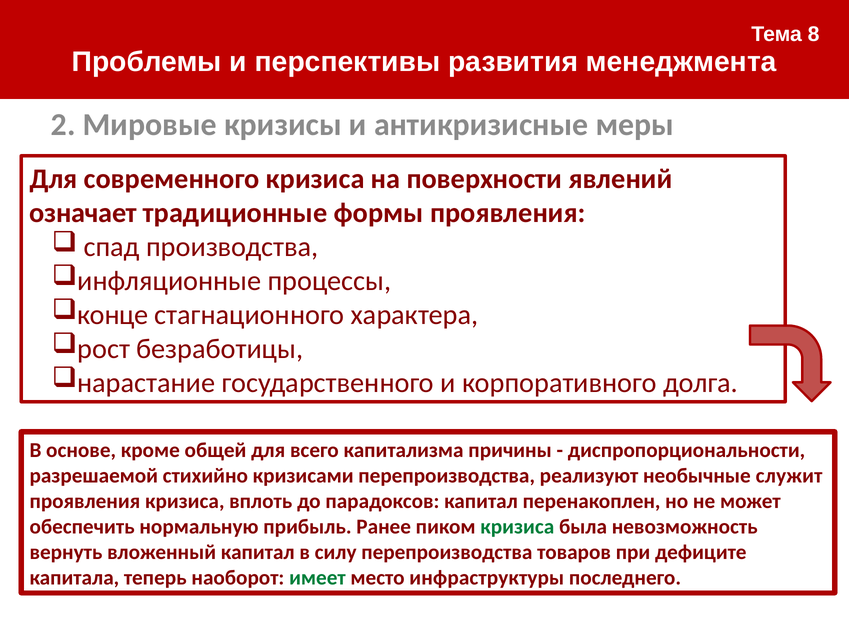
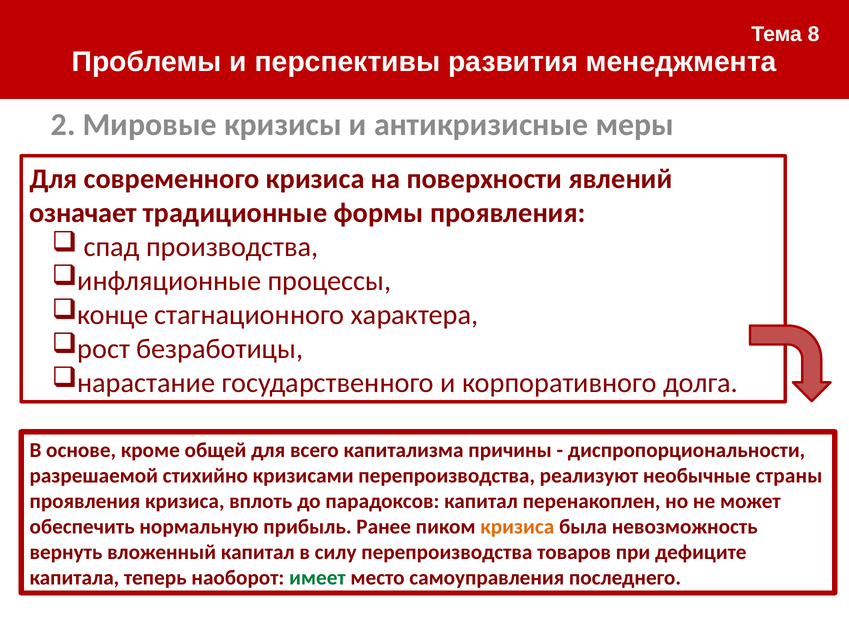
служит: служит -> страны (789, 475)
кризиса colour: green -> orange (517, 526)
инфраструктуры: инфраструктуры -> самоуправления (487, 577)
